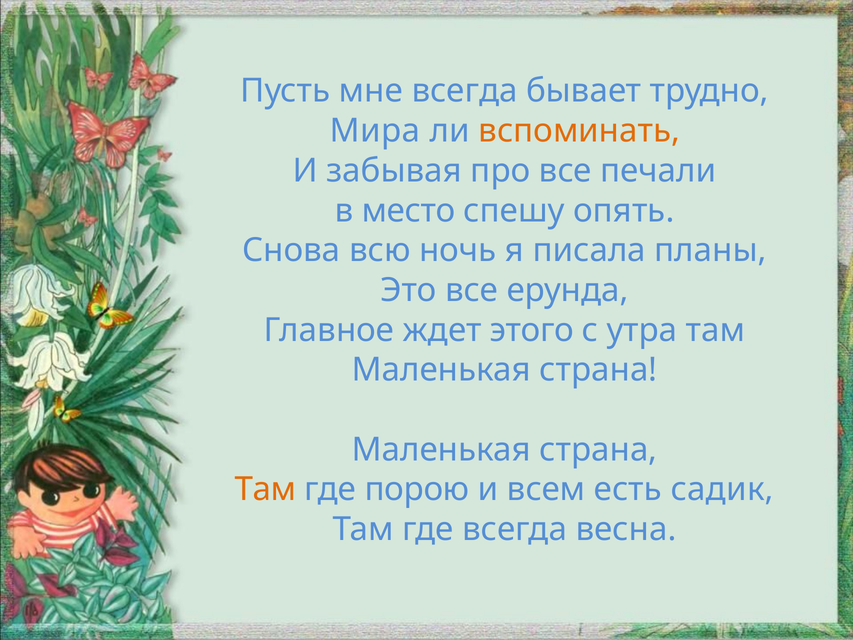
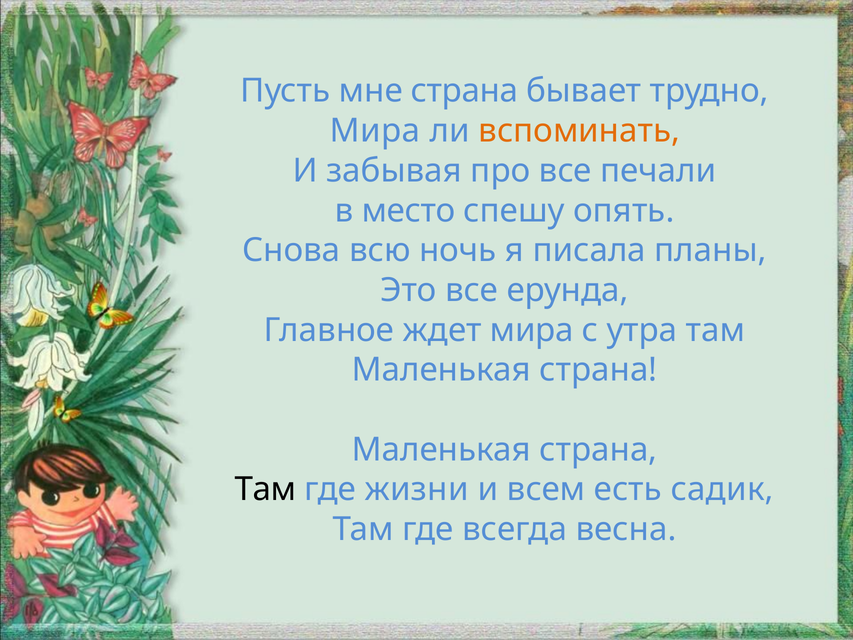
мне всегда: всегда -> страна (465, 91)
ждет этого: этого -> мира (532, 330)
Там colour: orange -> black (266, 489)
порою: порою -> жизни (417, 489)
